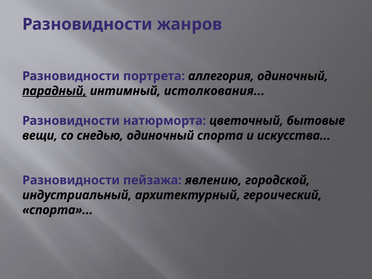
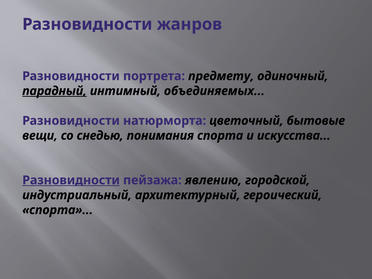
аллегория: аллегория -> предмету (221, 76)
истолкования: истолкования -> объединяемых (214, 91)
снедью одиночный: одиночный -> понимания (160, 136)
Разновидности underline: none -> present (71, 180)
